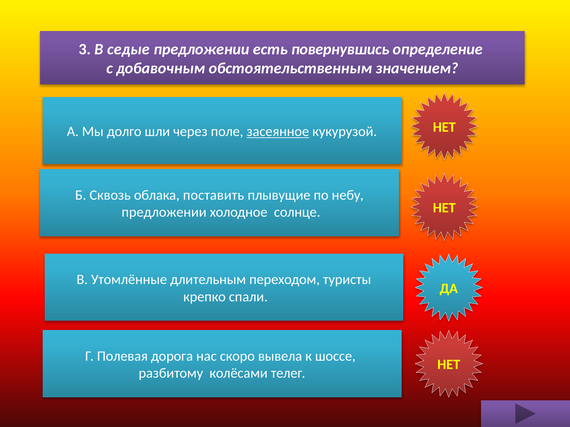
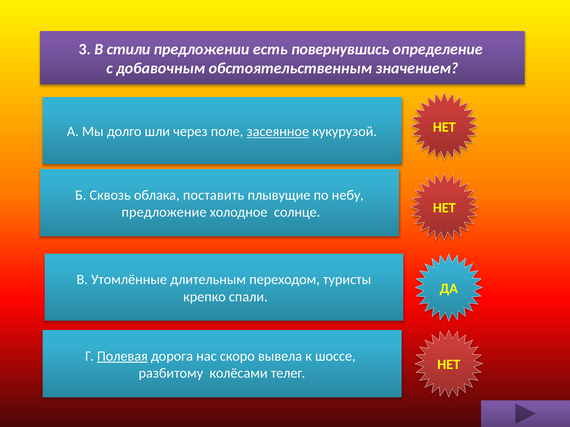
седые: седые -> стили (129, 49)
предложении: предложении -> предложение (164, 212)
Полевая underline: none -> present (122, 357)
